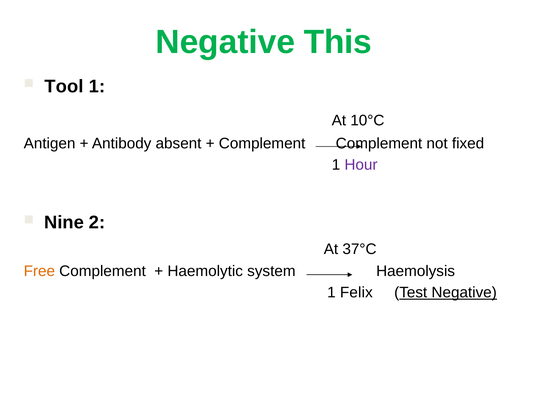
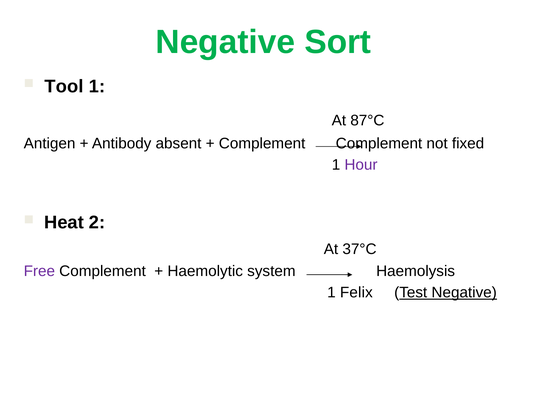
This: This -> Sort (338, 42)
10°C: 10°C -> 87°C (367, 120)
Nine: Nine -> Heat (64, 222)
Free colour: orange -> purple (39, 271)
